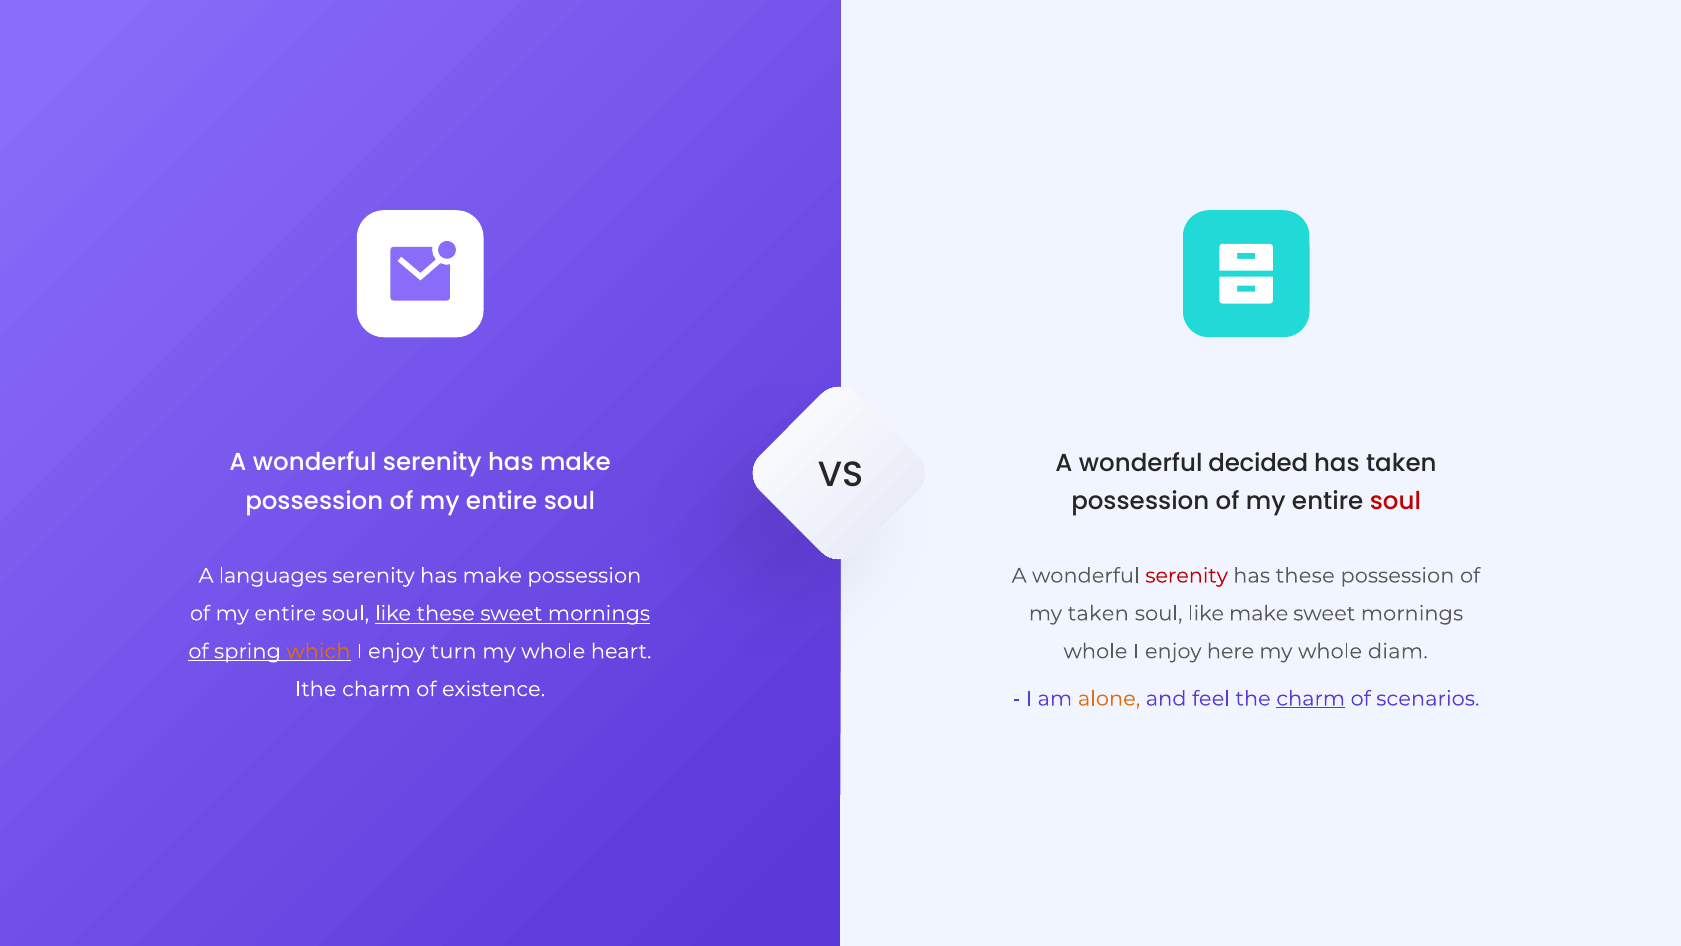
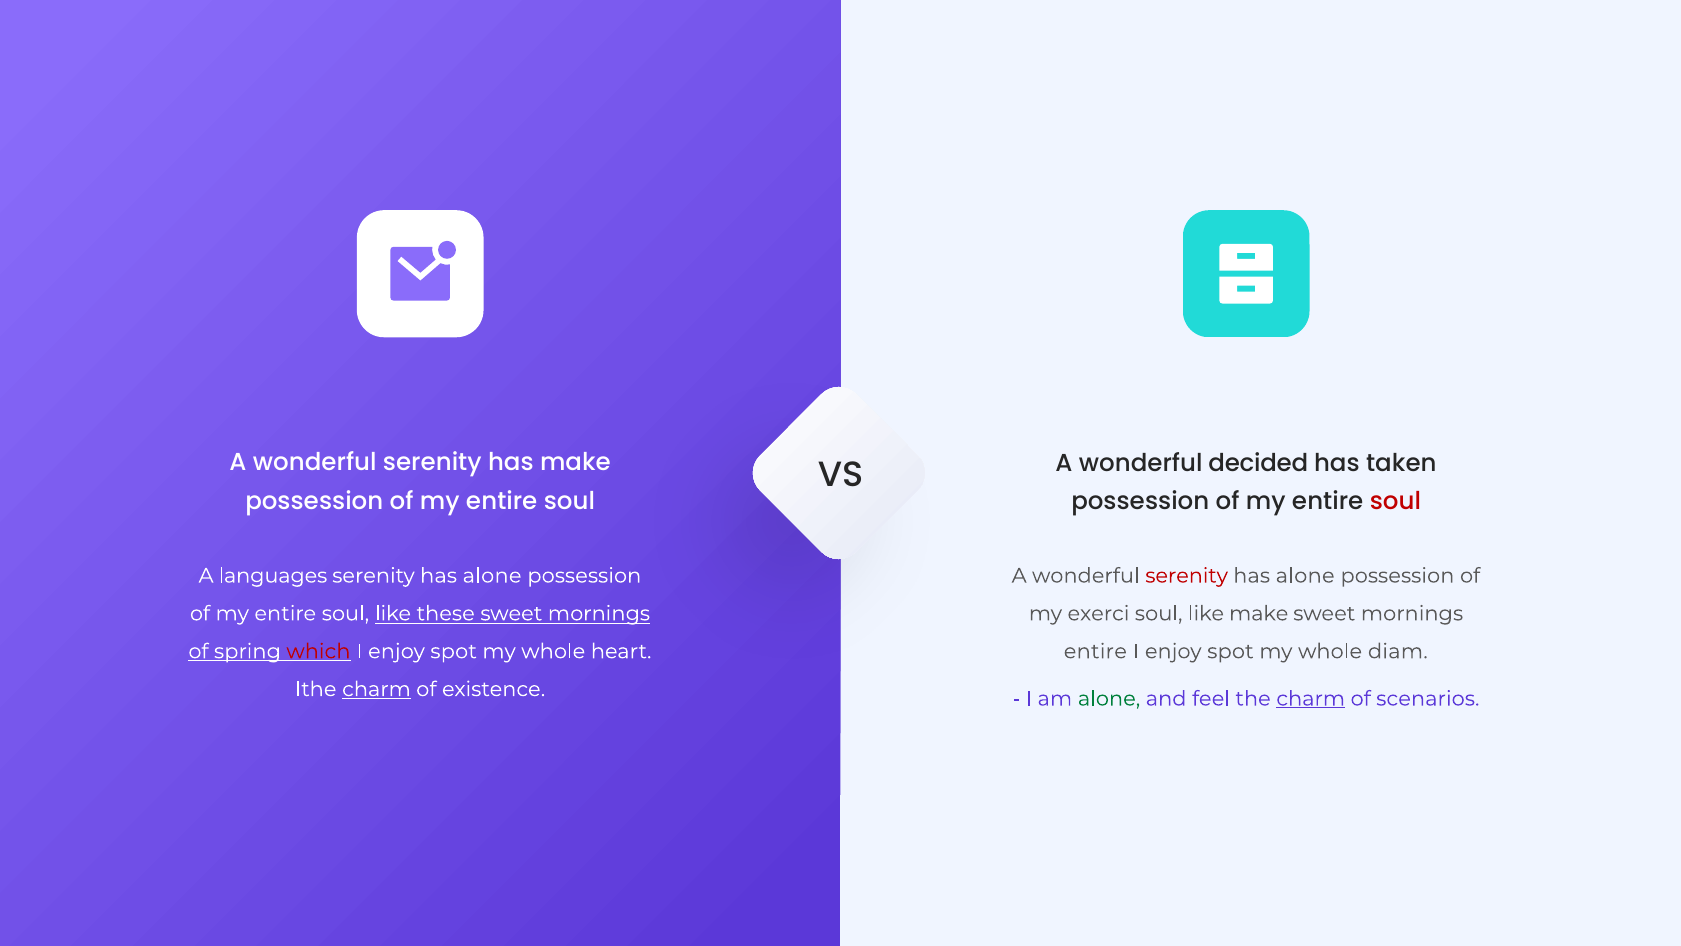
make: make -> alone (492, 575)
these: these -> alone (1305, 575)
my taken: taken -> exerci (1098, 613)
which colour: orange -> red (318, 651)
turn: turn -> spot (454, 651)
whole: whole -> entire (1095, 651)
here: here -> spot (1230, 651)
charm underline: none -> present (376, 689)
alone colour: orange -> green (1109, 698)
